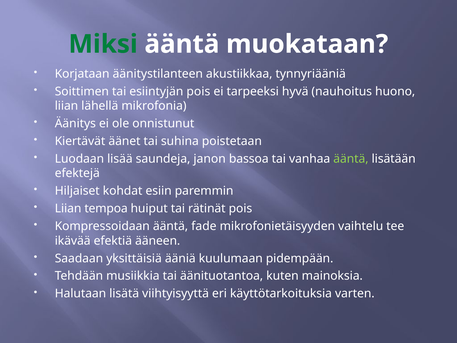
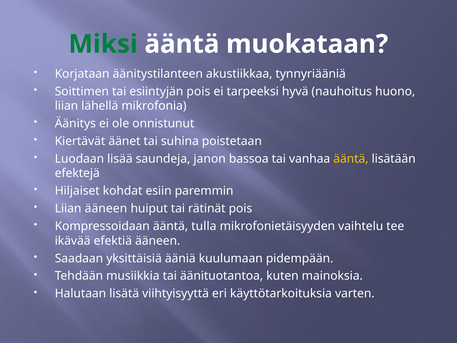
ääntä colour: light green -> yellow (351, 159)
Liian tempoa: tempoa -> ääneen (106, 208)
fade: fade -> tulla (204, 226)
